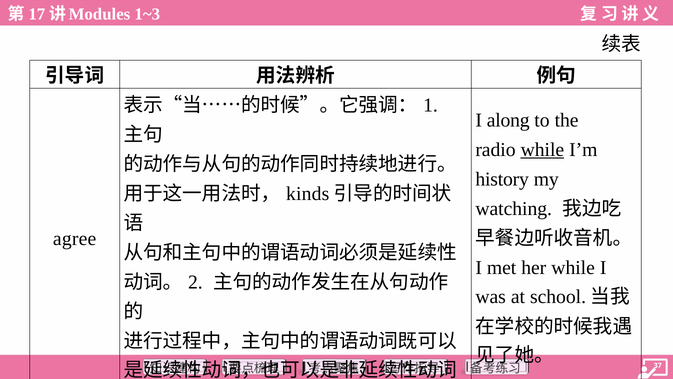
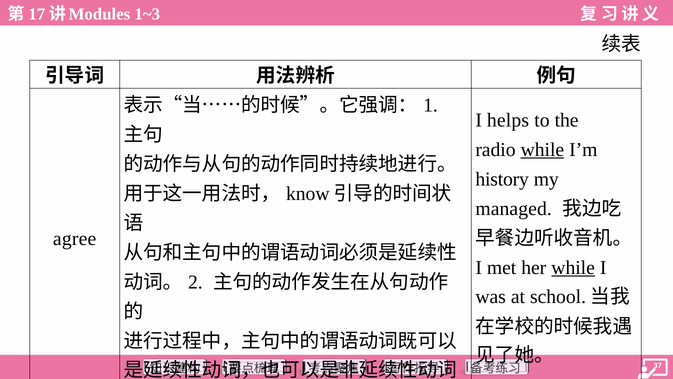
along: along -> helps (508, 120)
kinds: kinds -> know (308, 194)
watching: watching -> managed (514, 208)
while underline: none -> present (573, 267)
